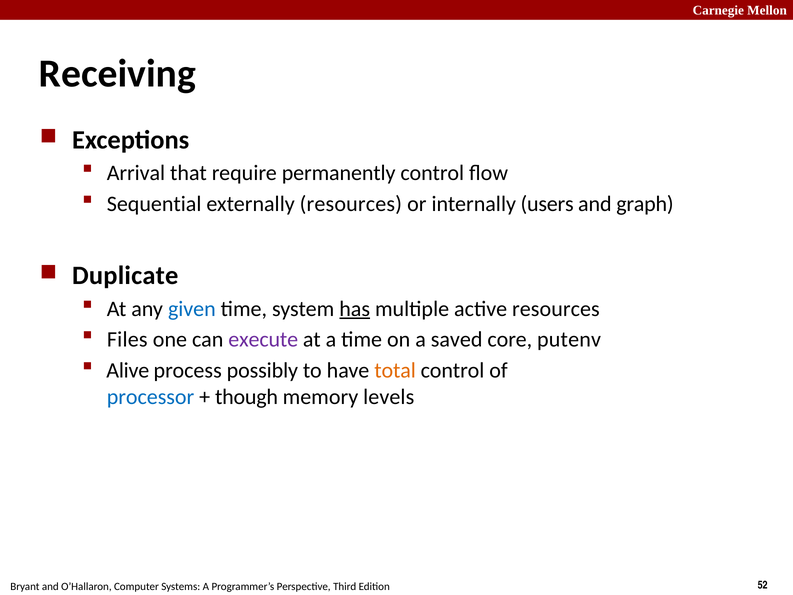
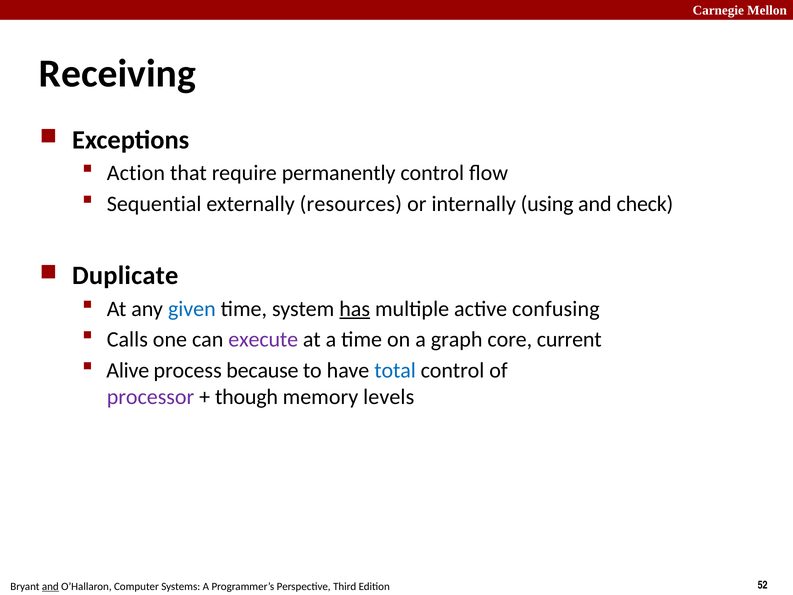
Arrival: Arrival -> Action (136, 173)
users: users -> using (547, 204)
graph: graph -> check (645, 204)
active resources: resources -> confusing (556, 309)
Files: Files -> Calls (127, 340)
saved: saved -> graph (457, 340)
putenv: putenv -> current (569, 340)
possibly: possibly -> because (262, 370)
total colour: orange -> blue (395, 370)
processor colour: blue -> purple (150, 397)
and underline: none -> present (50, 586)
